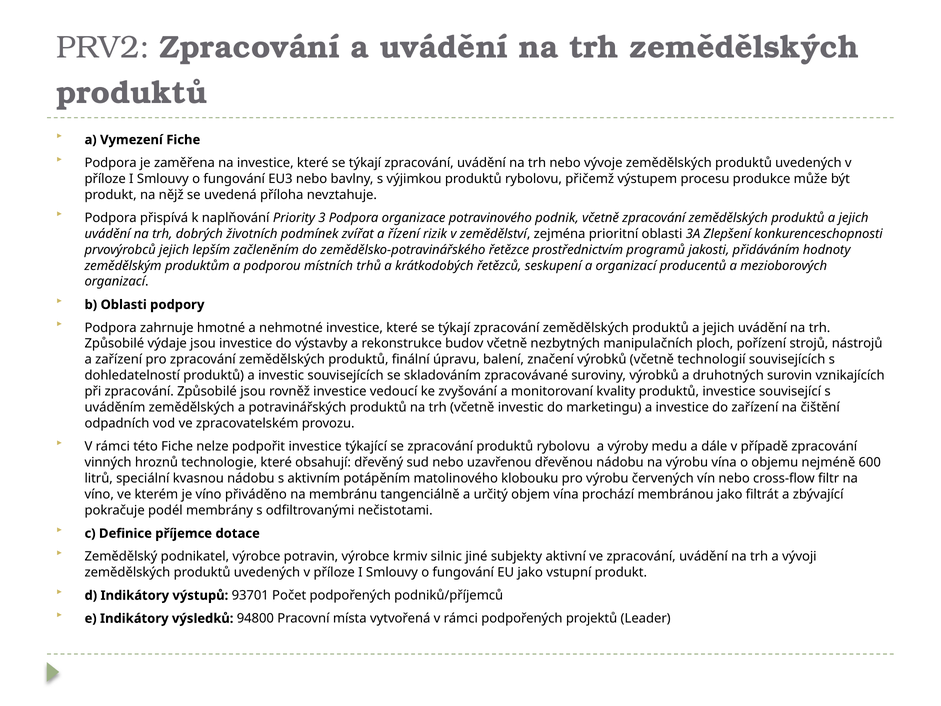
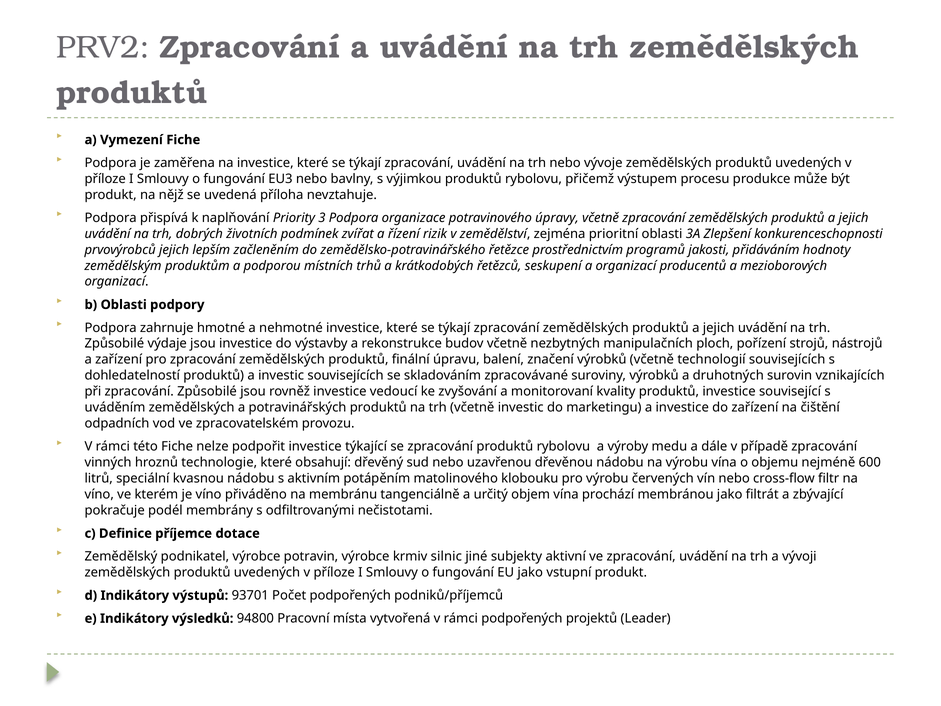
podnik: podnik -> úpravy (557, 218)
